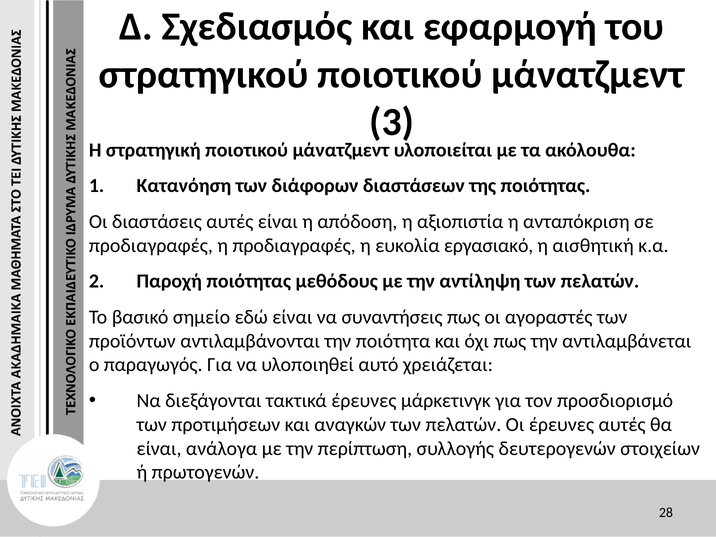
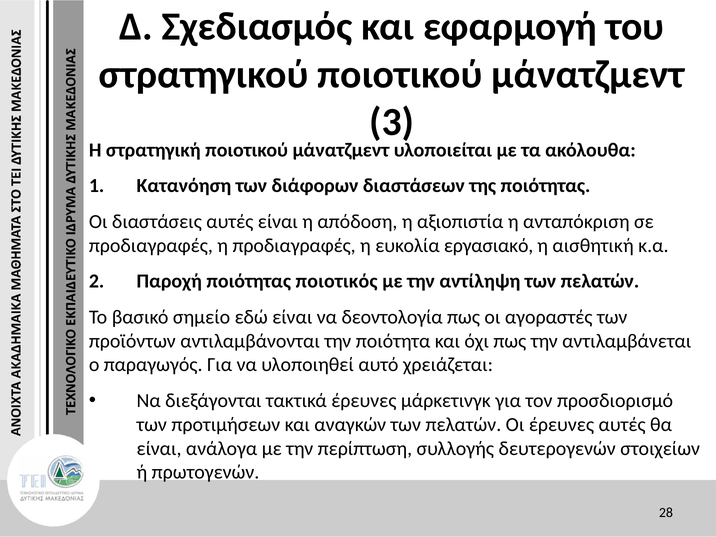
μεθόδους: μεθόδους -> ποιοτικός (337, 281)
συναντήσεις: συναντήσεις -> δεοντολογία (392, 317)
